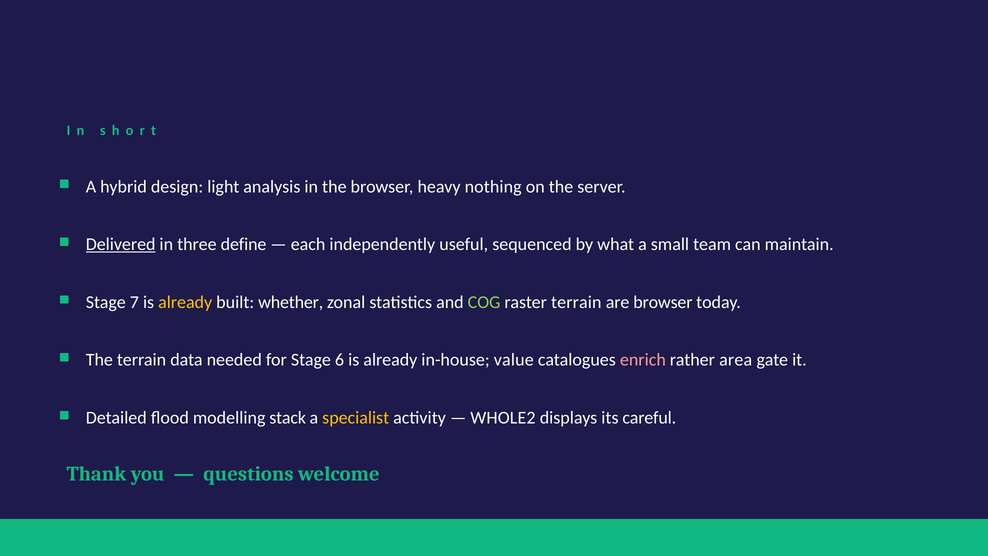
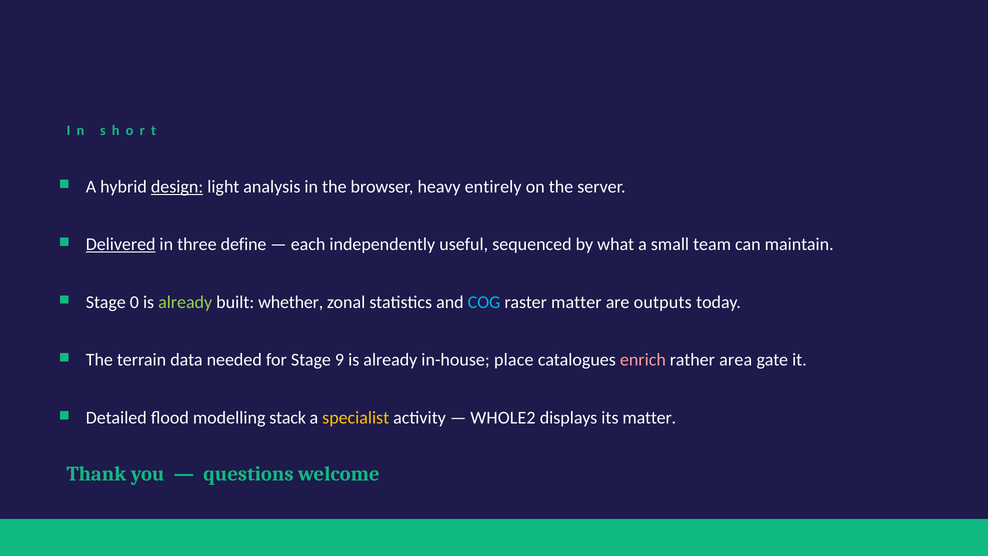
design underline: none -> present (177, 186)
nothing: nothing -> entirely (493, 186)
7: 7 -> 0 (134, 302)
already colour: yellow -> light green (185, 302)
COG colour: light green -> light blue (484, 302)
raster terrain: terrain -> matter (576, 302)
are browser: browser -> outputs (663, 302)
6: 6 -> 9 (340, 360)
value: value -> place (514, 360)
its careful: careful -> matter (649, 418)
